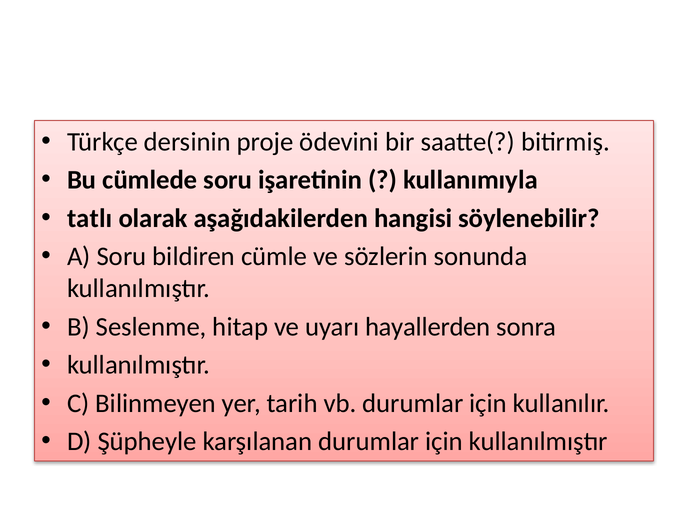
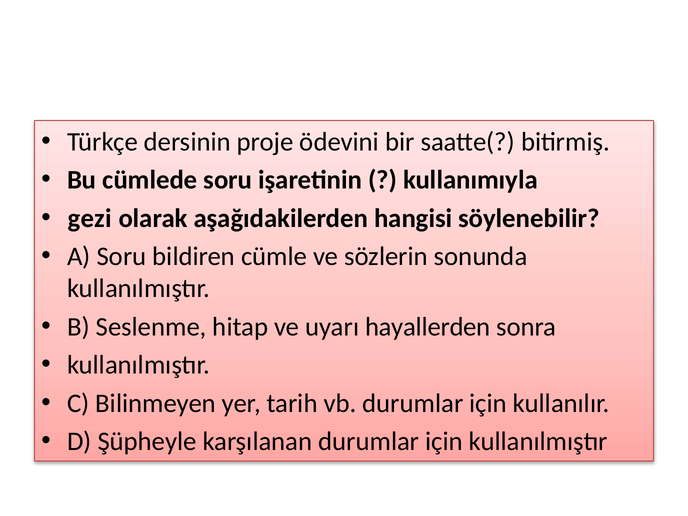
tatlı: tatlı -> gezi (90, 218)
